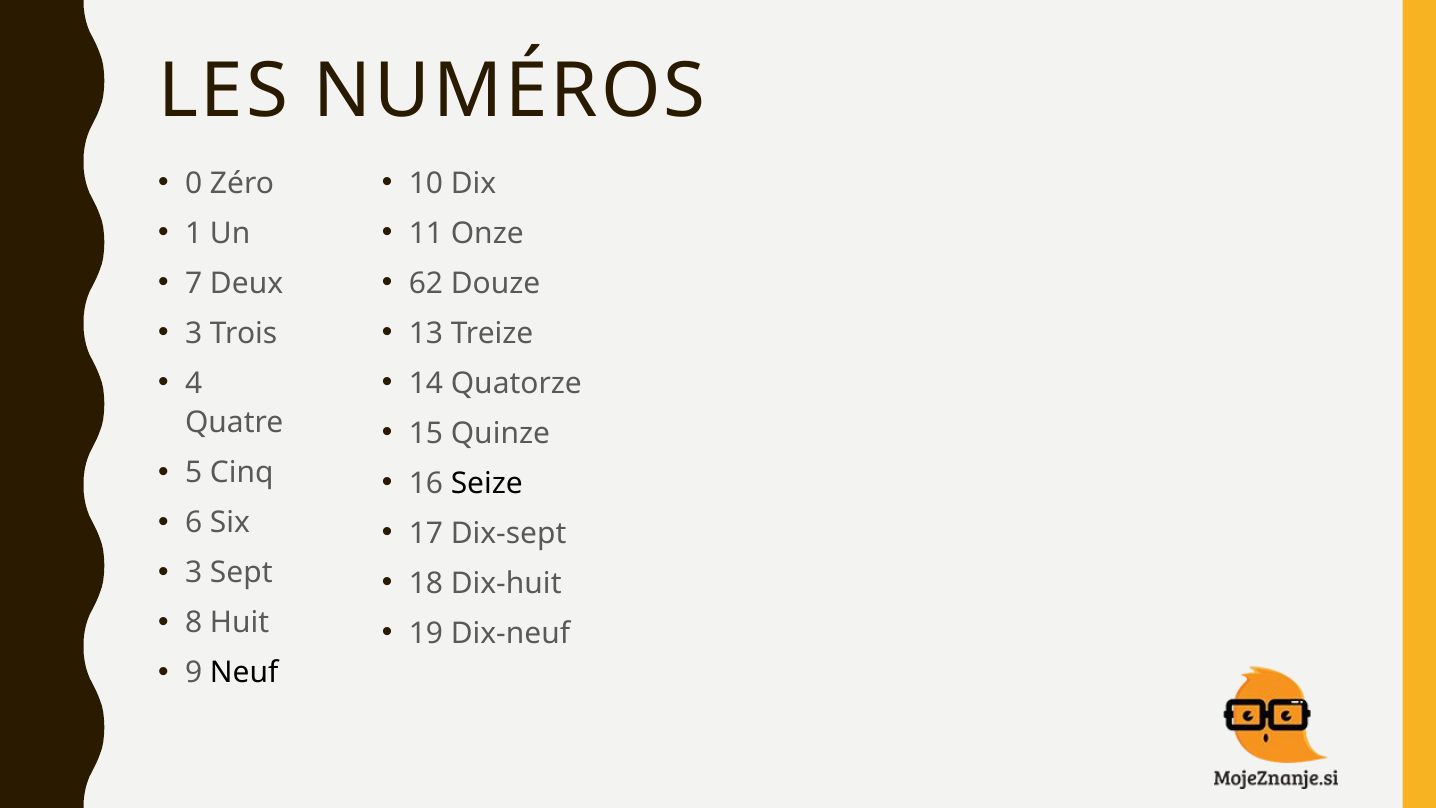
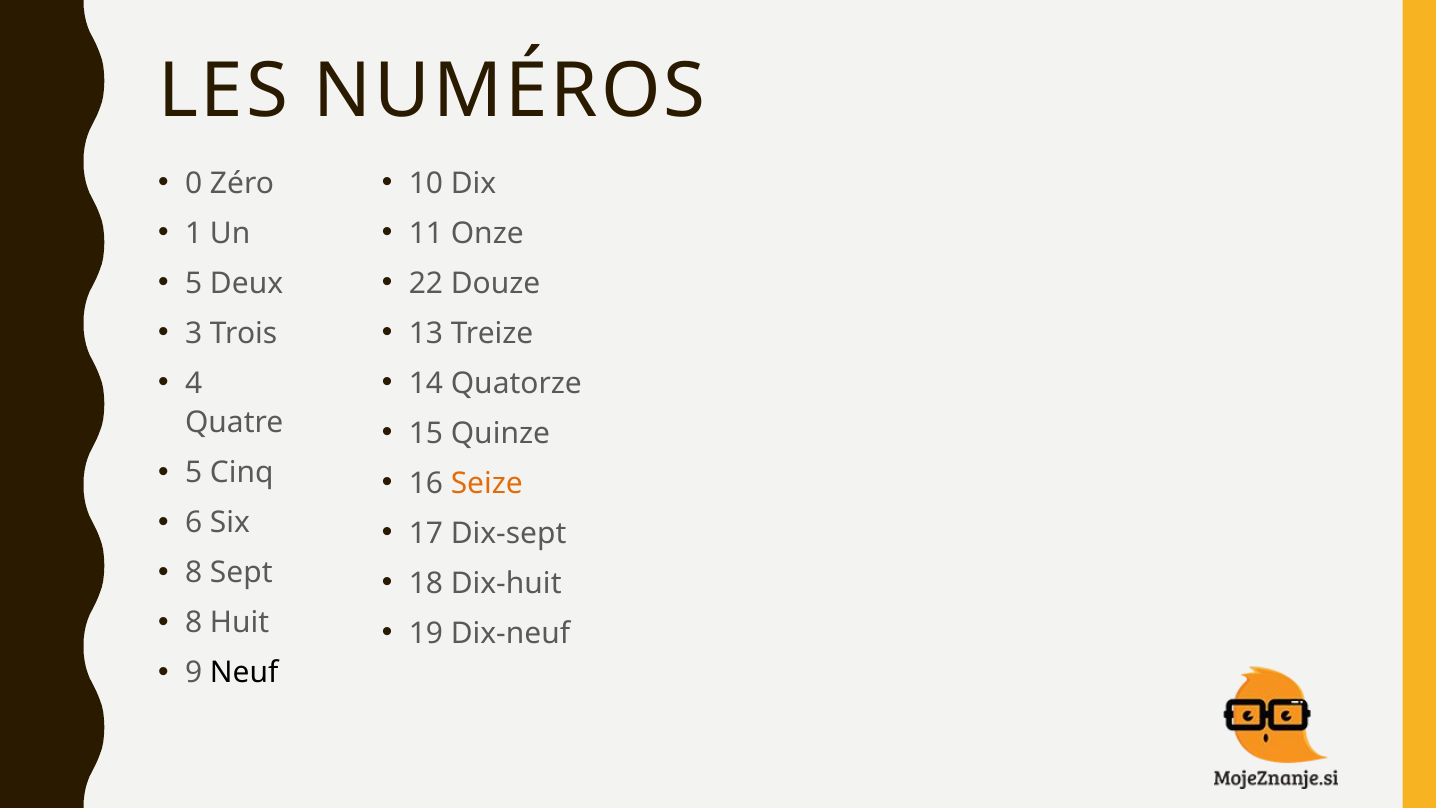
62: 62 -> 22 (426, 283)
7: 7 -> 5 (194, 283)
Seize colour: black -> orange (487, 483)
3: 3 -> 8 (194, 573)
